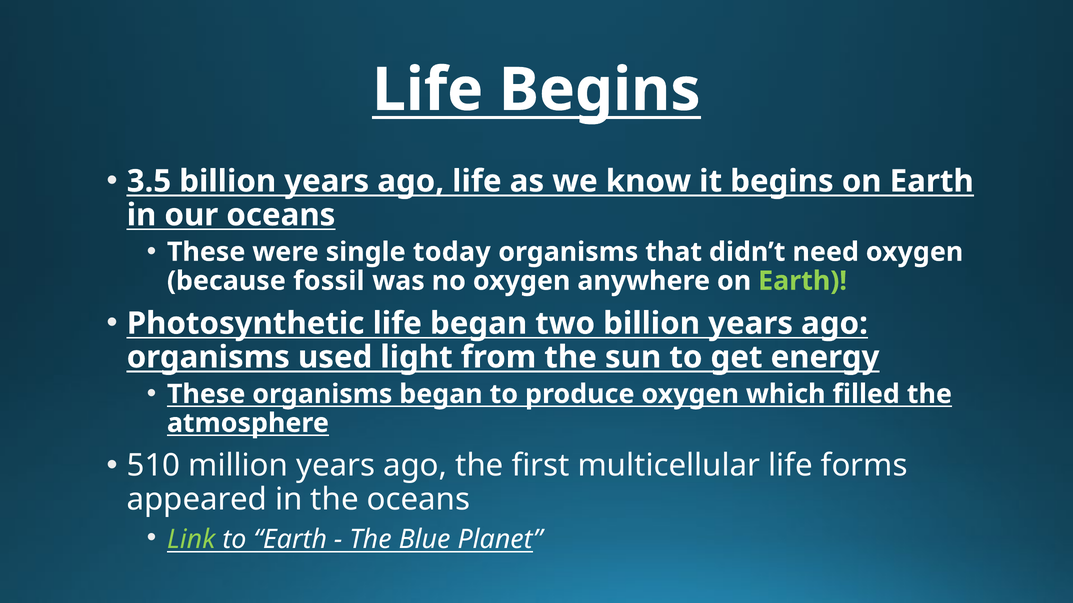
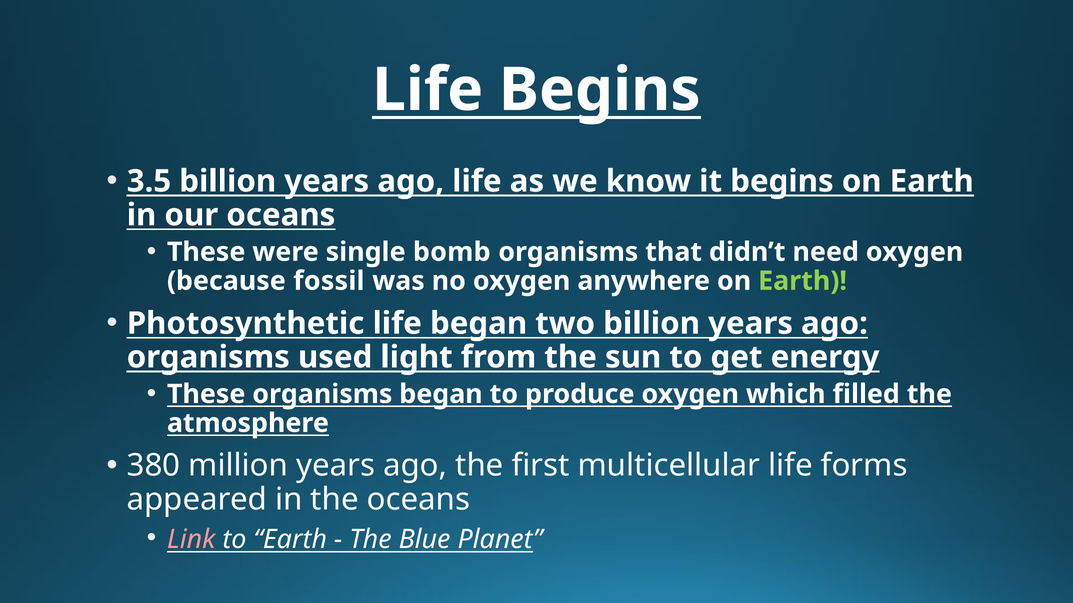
today: today -> bomb (452, 252)
510: 510 -> 380 (154, 466)
Link colour: light green -> pink (191, 540)
